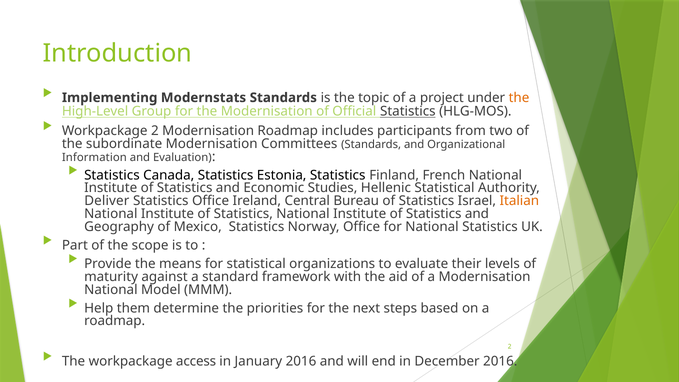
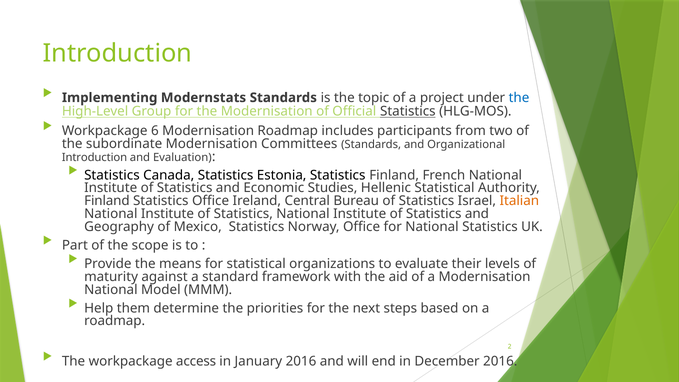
the colour: orange -> blue (519, 98)
Workpackage 2: 2 -> 6 (155, 131)
Information: Information -> Introduction (94, 157)
Deliver: Deliver -> Finland (107, 201)
